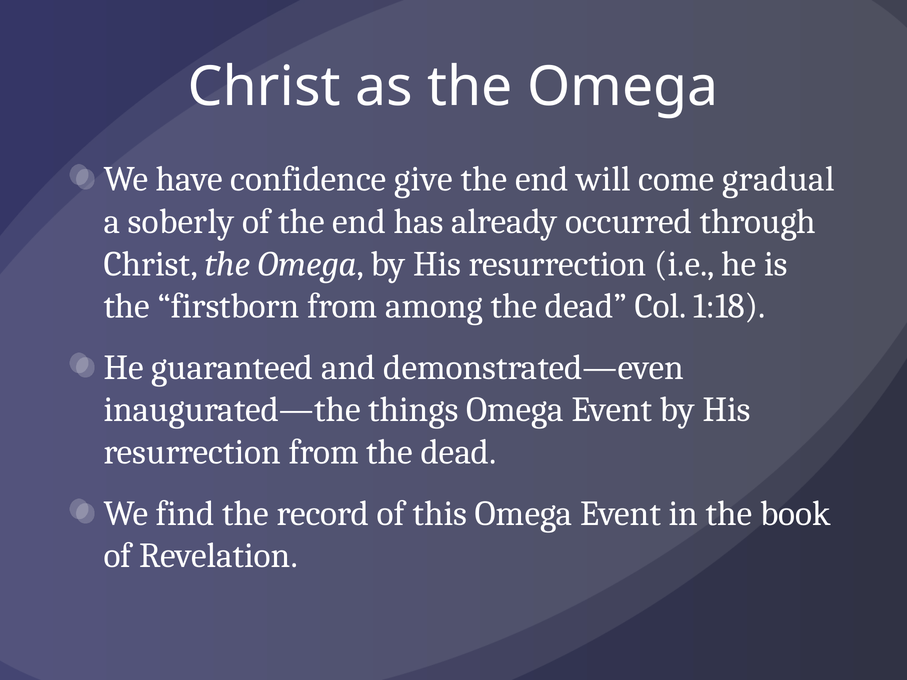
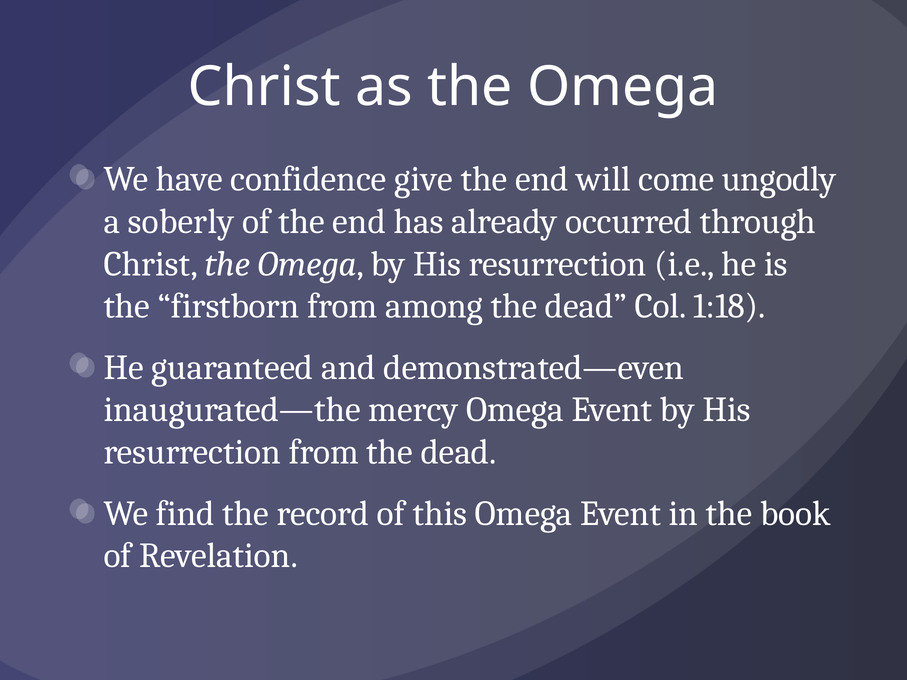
gradual: gradual -> ungodly (779, 179)
things: things -> mercy (413, 410)
